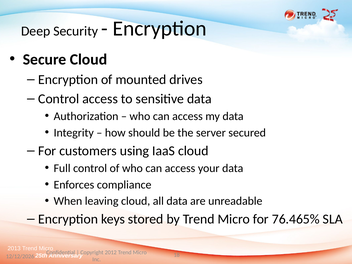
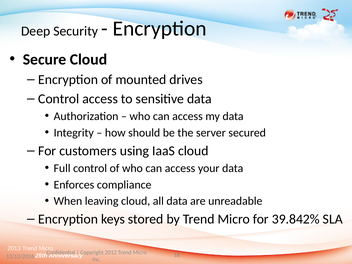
76.465%: 76.465% -> 39.842% (296, 219)
